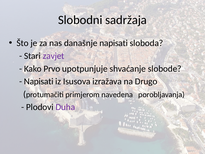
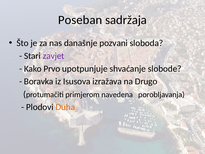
Slobodni: Slobodni -> Poseban (80, 20)
današnje napisati: napisati -> pozvani (114, 43)
Napisati: Napisati -> Boravka (39, 81)
Duha colour: purple -> orange (65, 107)
